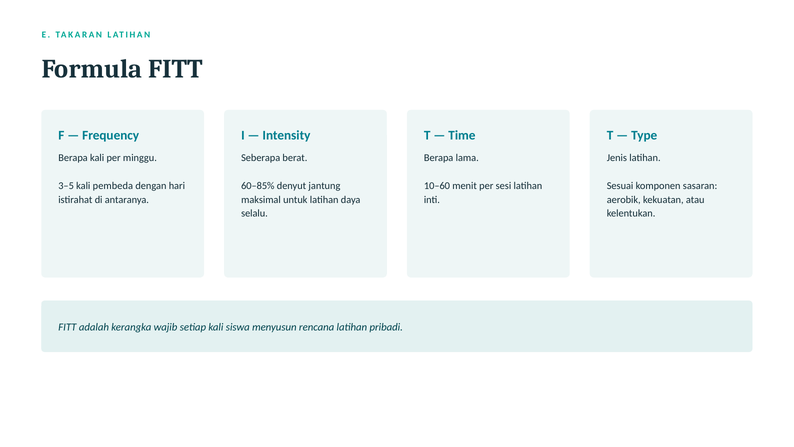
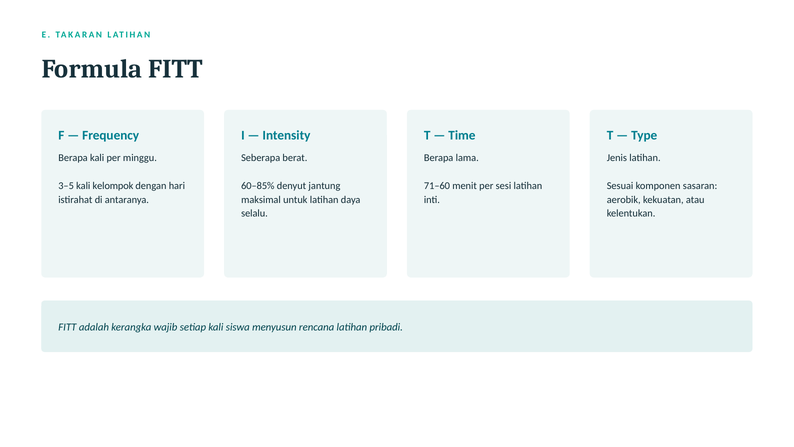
pembeda: pembeda -> kelompok (113, 186)
10–60: 10–60 -> 71–60 (437, 186)
